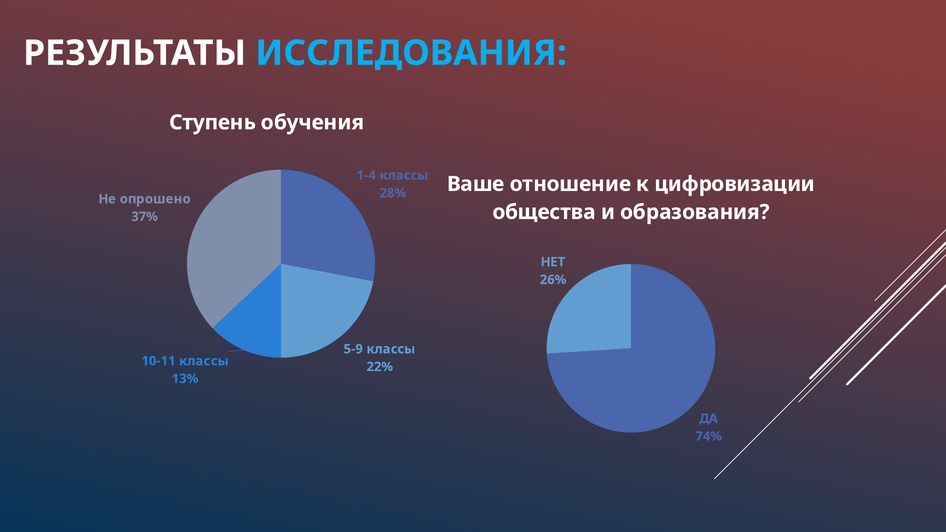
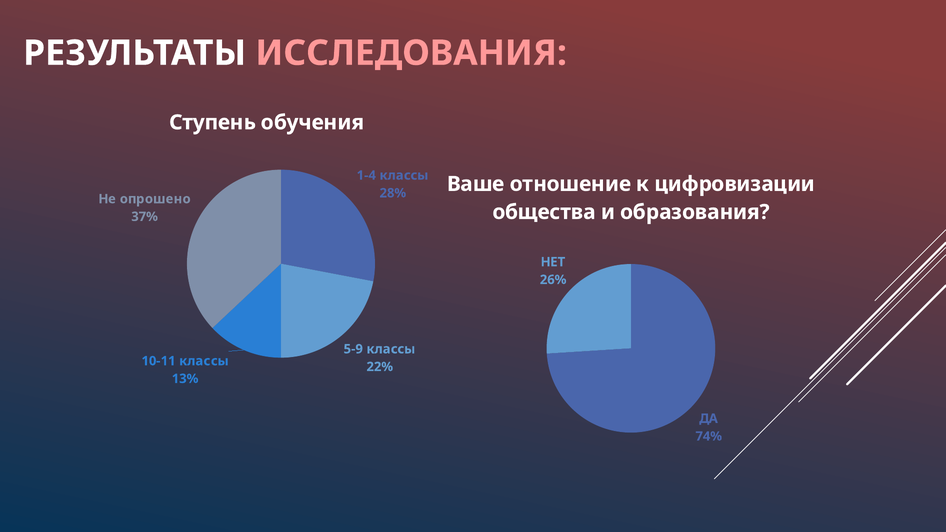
ИССЛЕДОВАНИЯ colour: light blue -> pink (411, 53)
